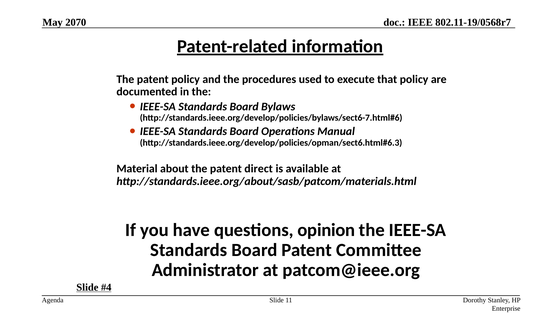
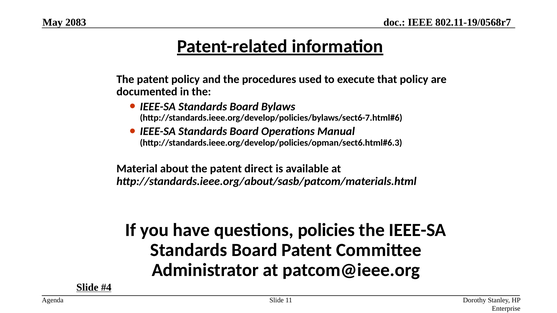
2070: 2070 -> 2083 (76, 22)
opinion: opinion -> policies (326, 230)
